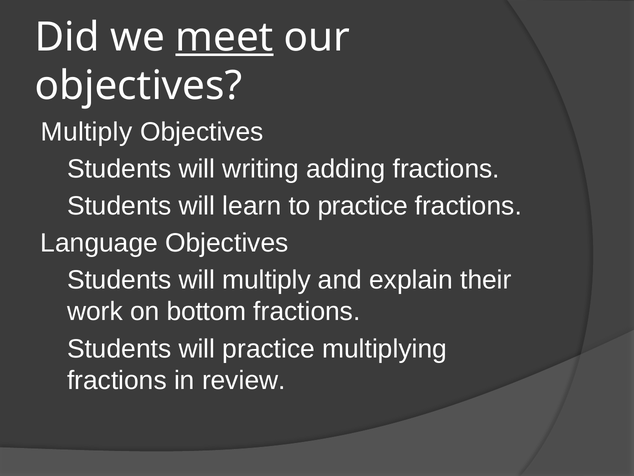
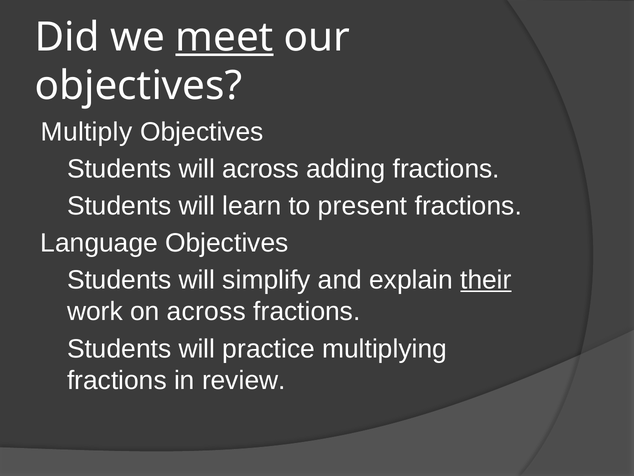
will writing: writing -> across (261, 169)
to practice: practice -> present (363, 206)
will multiply: multiply -> simplify (267, 280)
their underline: none -> present (486, 280)
on bottom: bottom -> across (206, 311)
